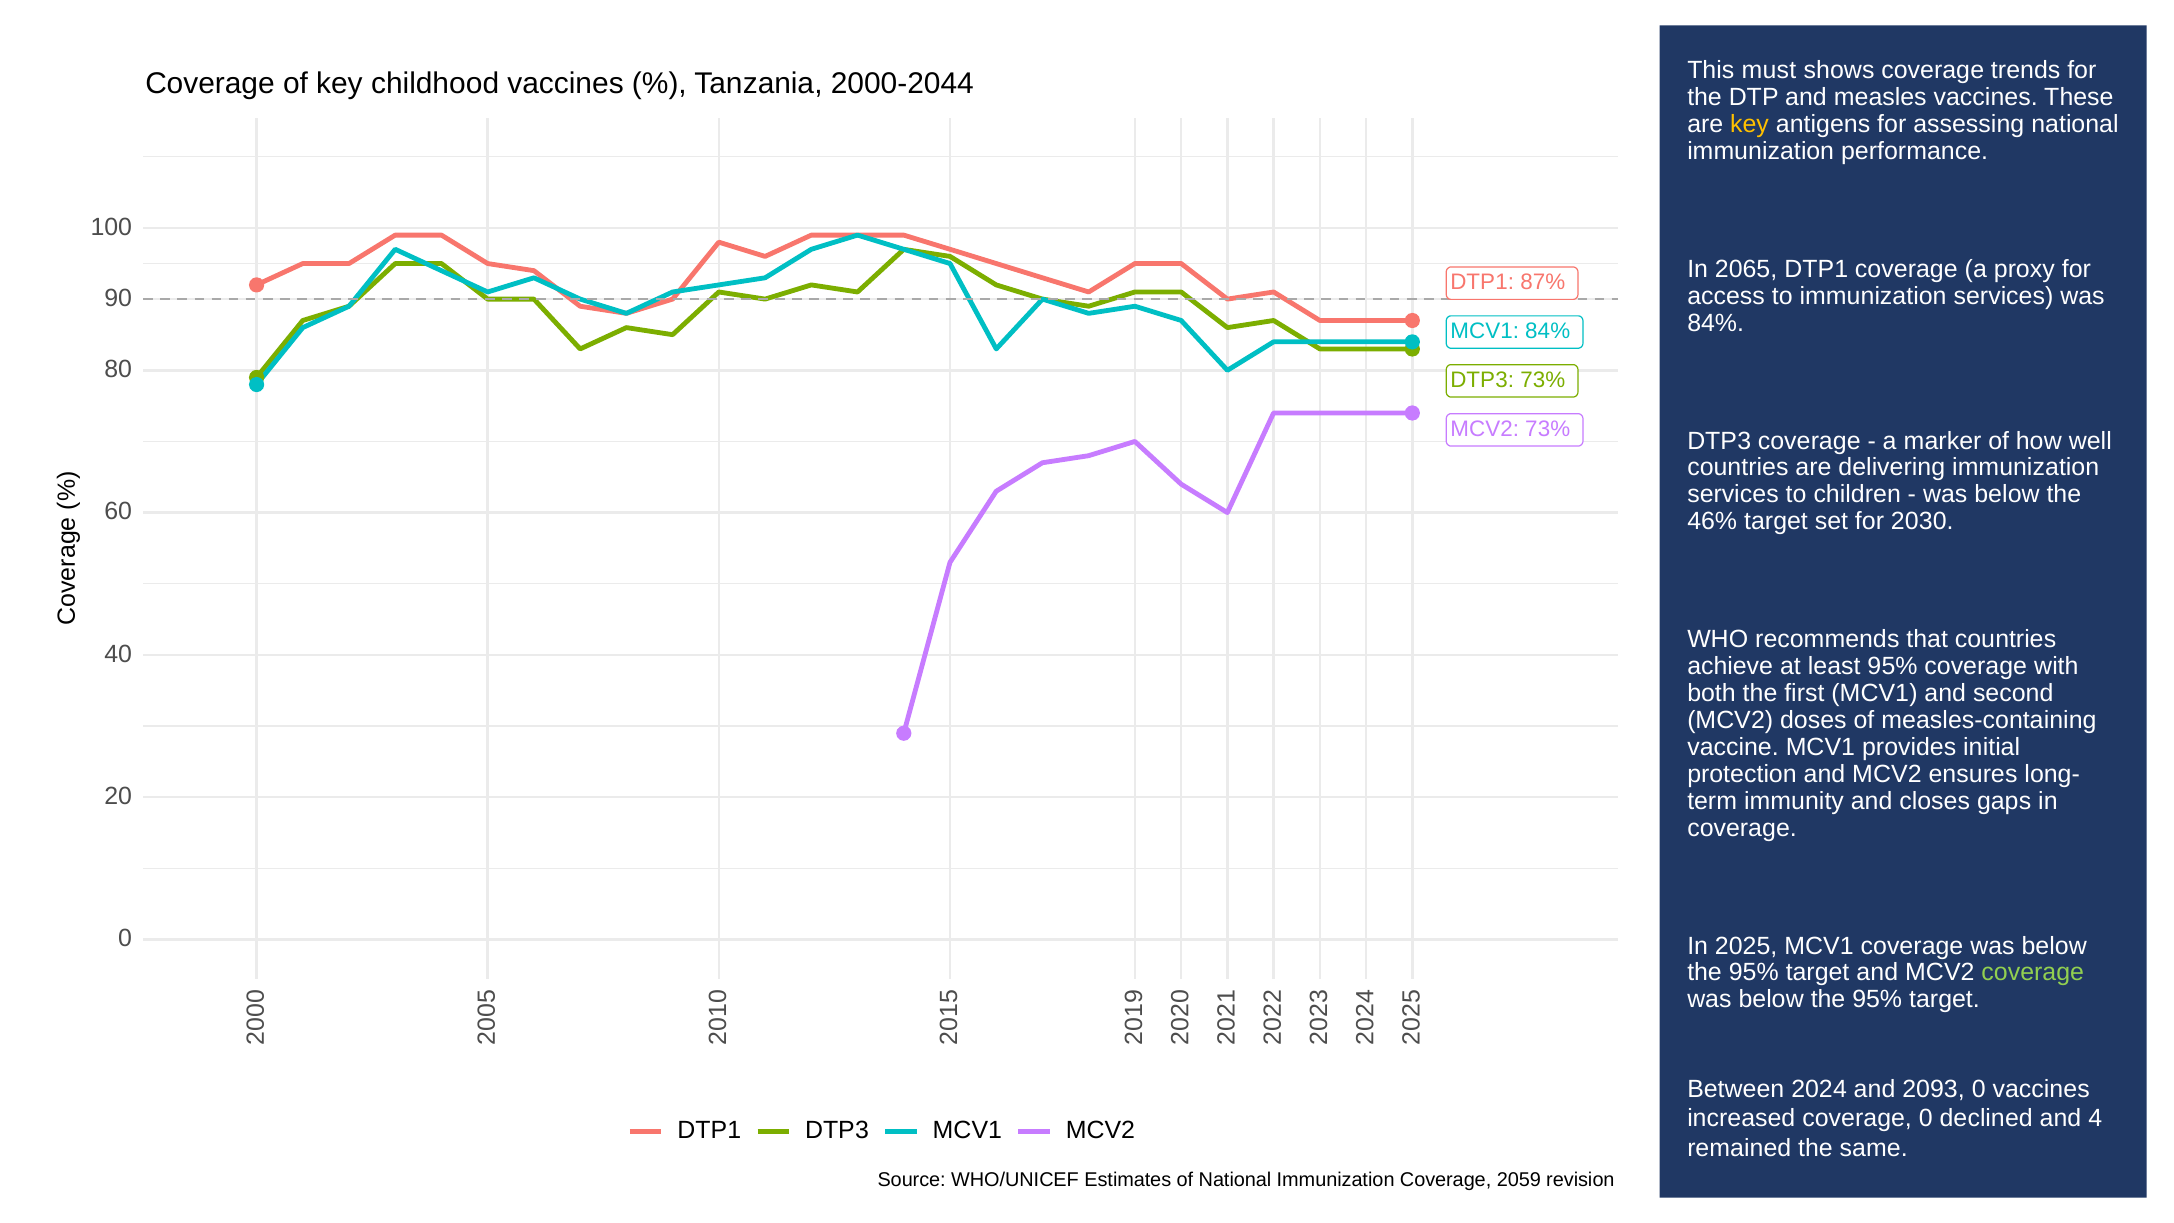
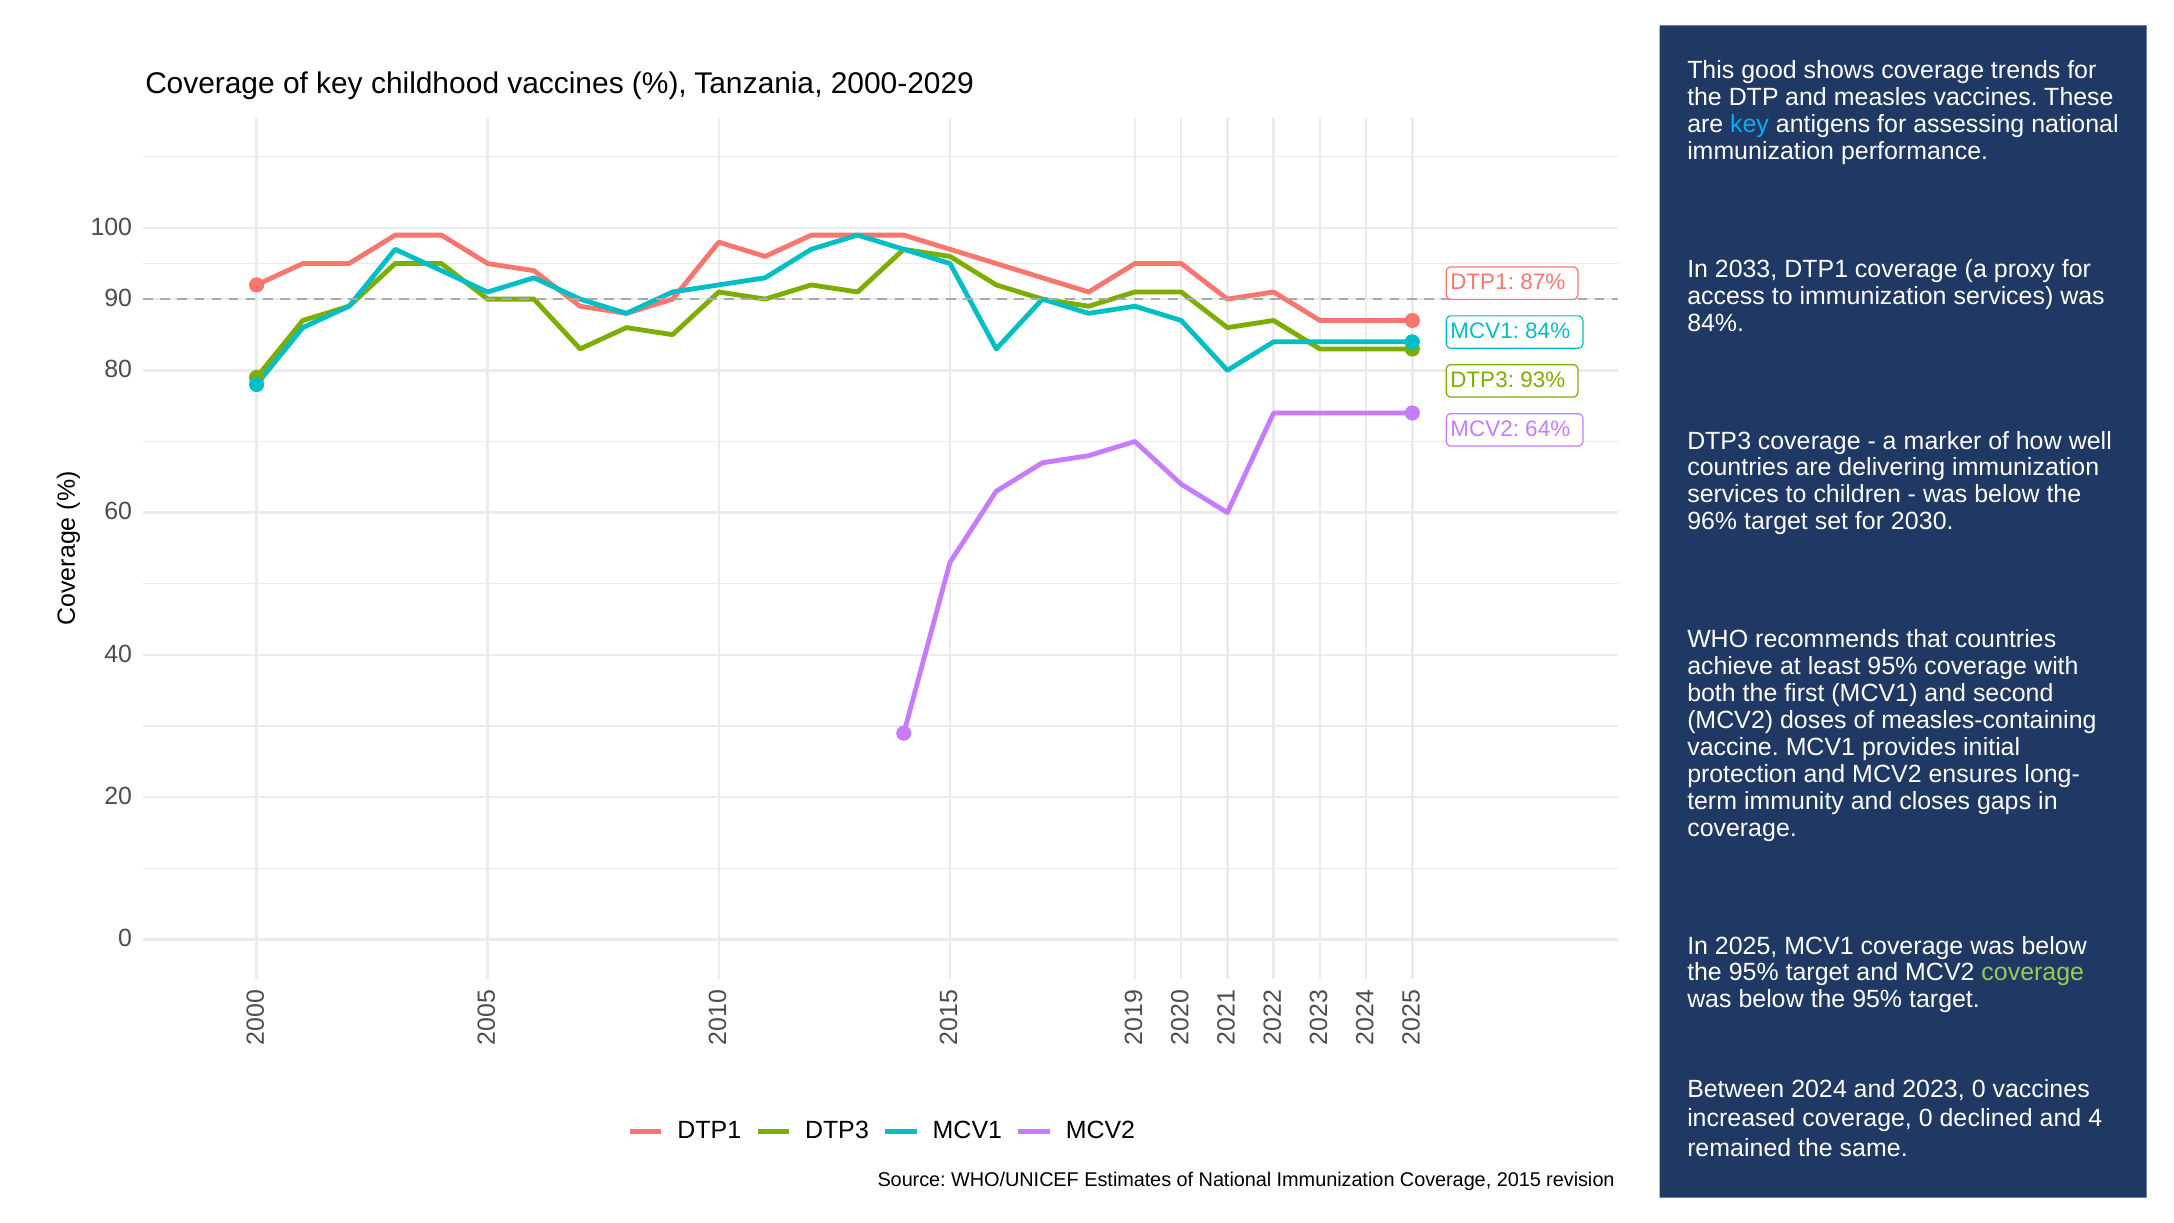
must: must -> good (1769, 70)
2000-2044: 2000-2044 -> 2000-2029 (902, 84)
key colour: yellow -> light blue (1750, 124)
2065: 2065 -> 2033 (1746, 269)
DTP3 73%: 73% -> 93% (1543, 380)
MCV2 73%: 73% -> 64% (1548, 429)
46%: 46% -> 96% (1712, 521)
2093: 2093 -> 2023 (1934, 1089)
2059: 2059 -> 2015 (1519, 1180)
